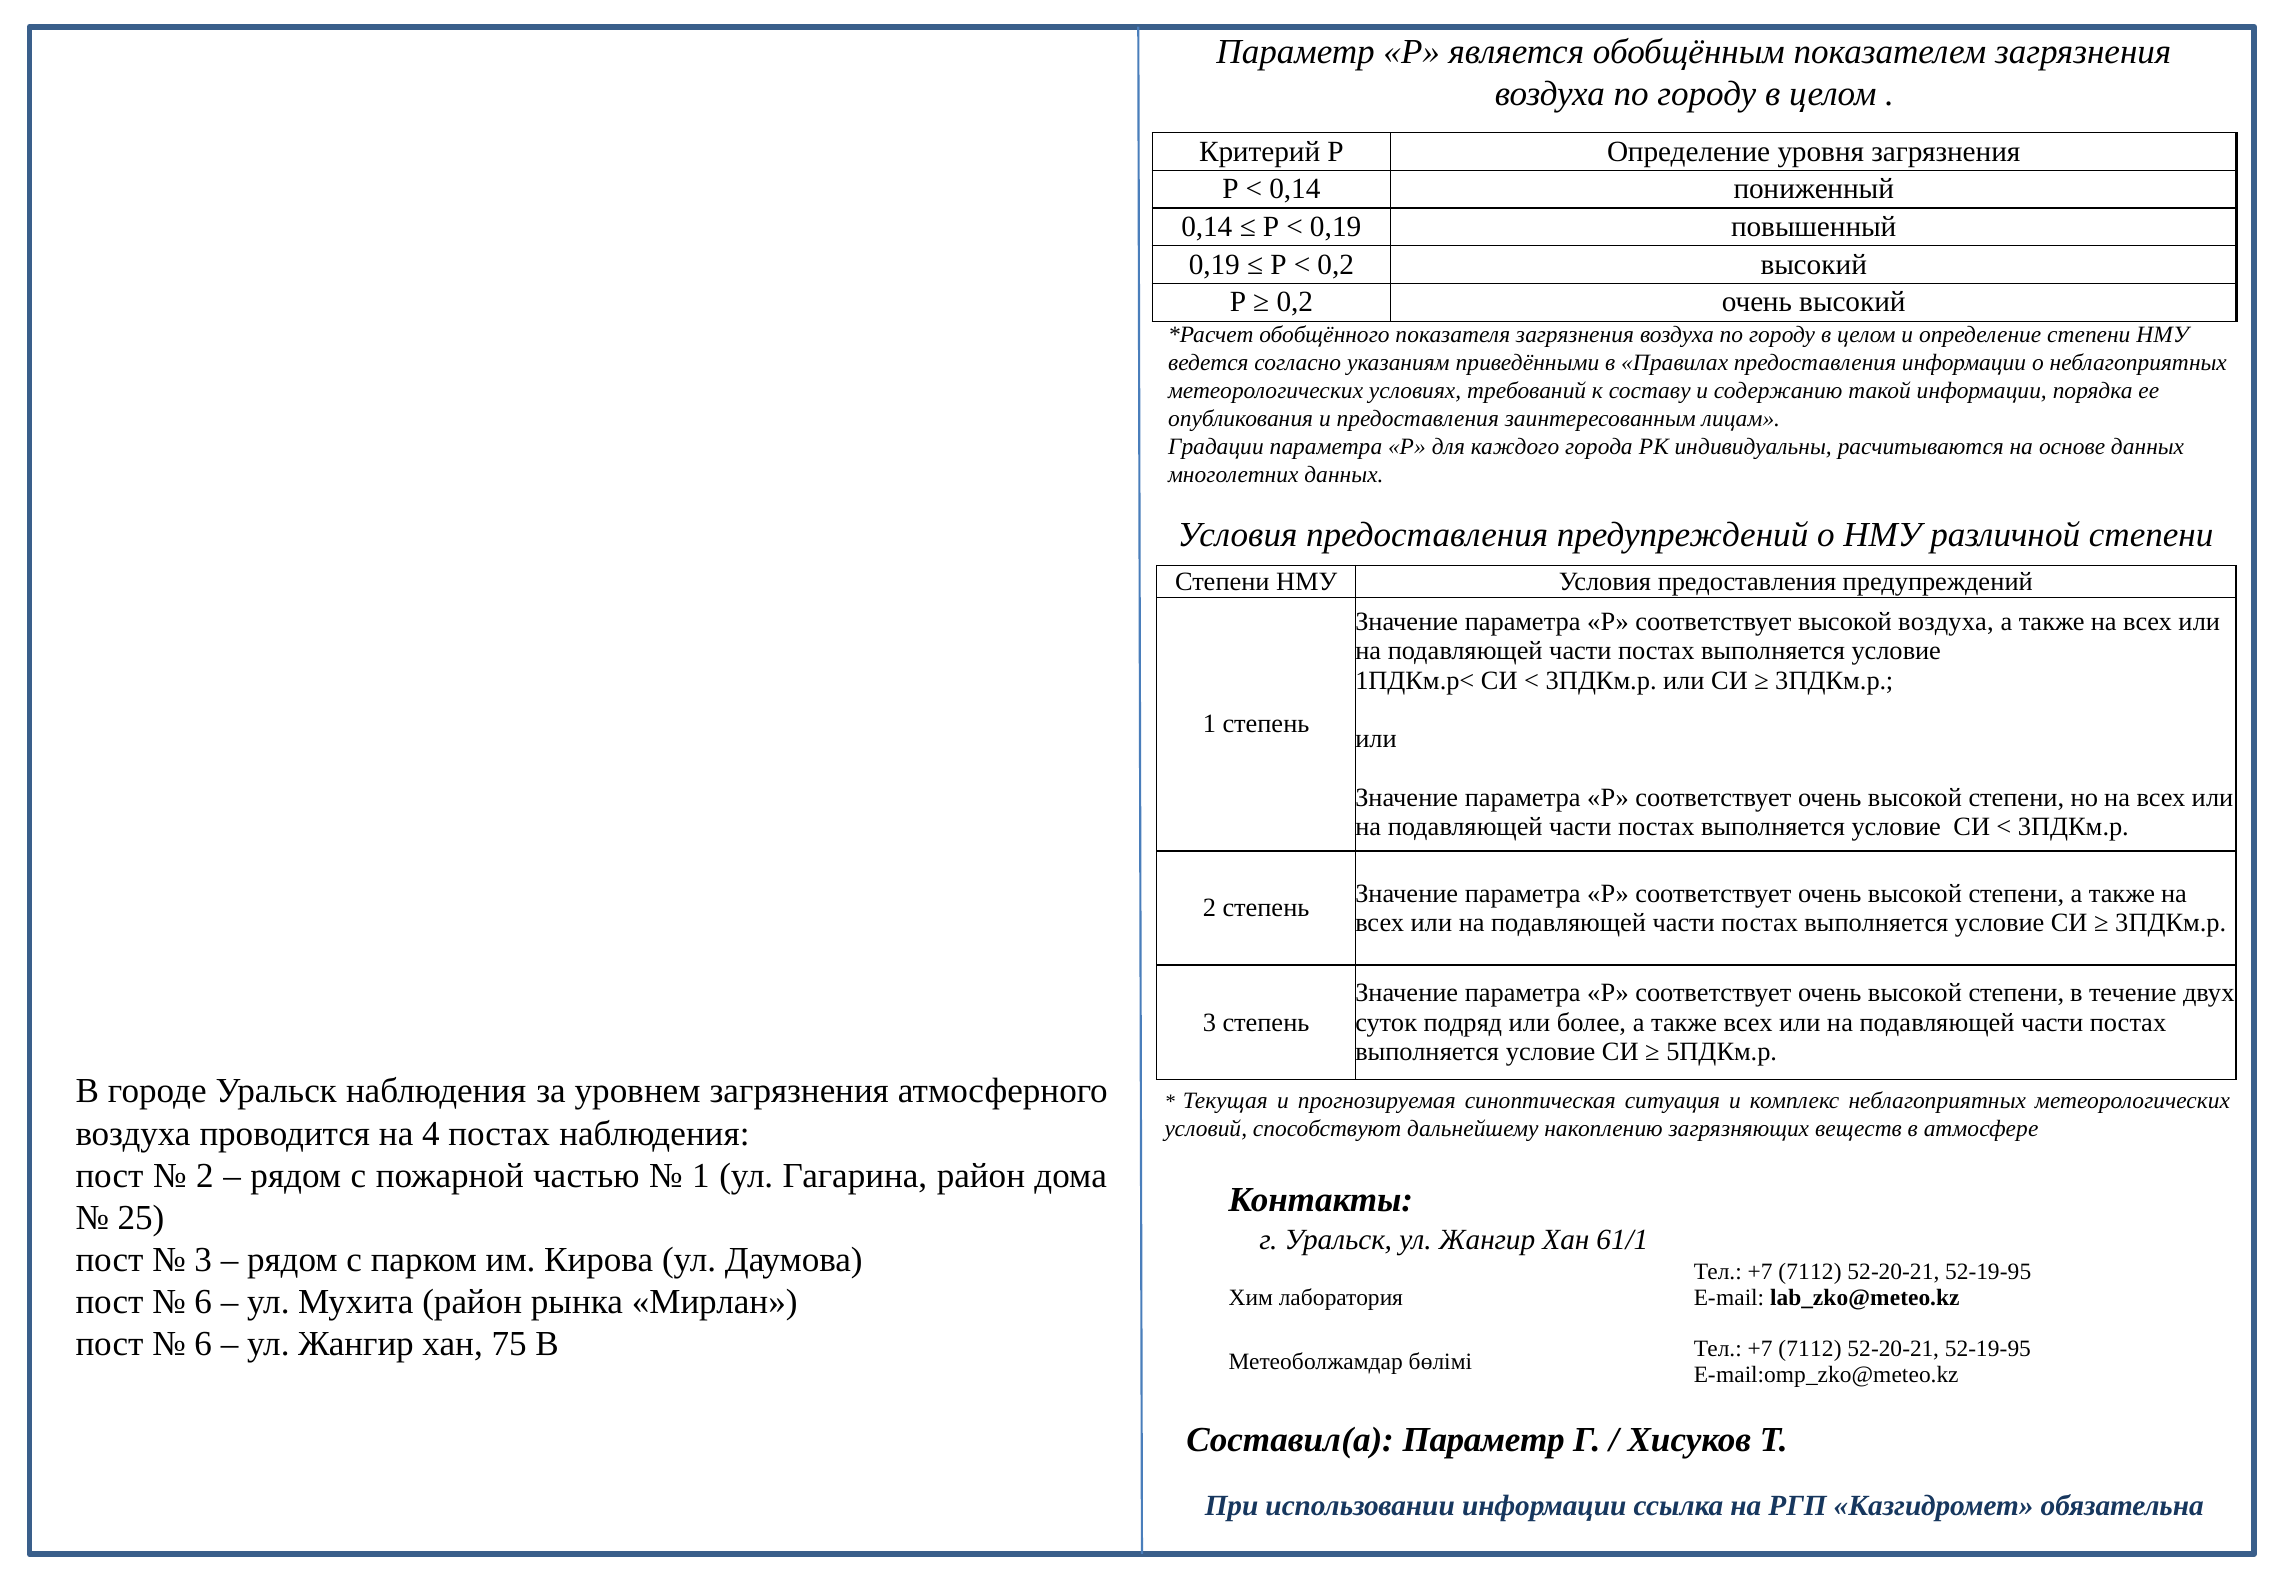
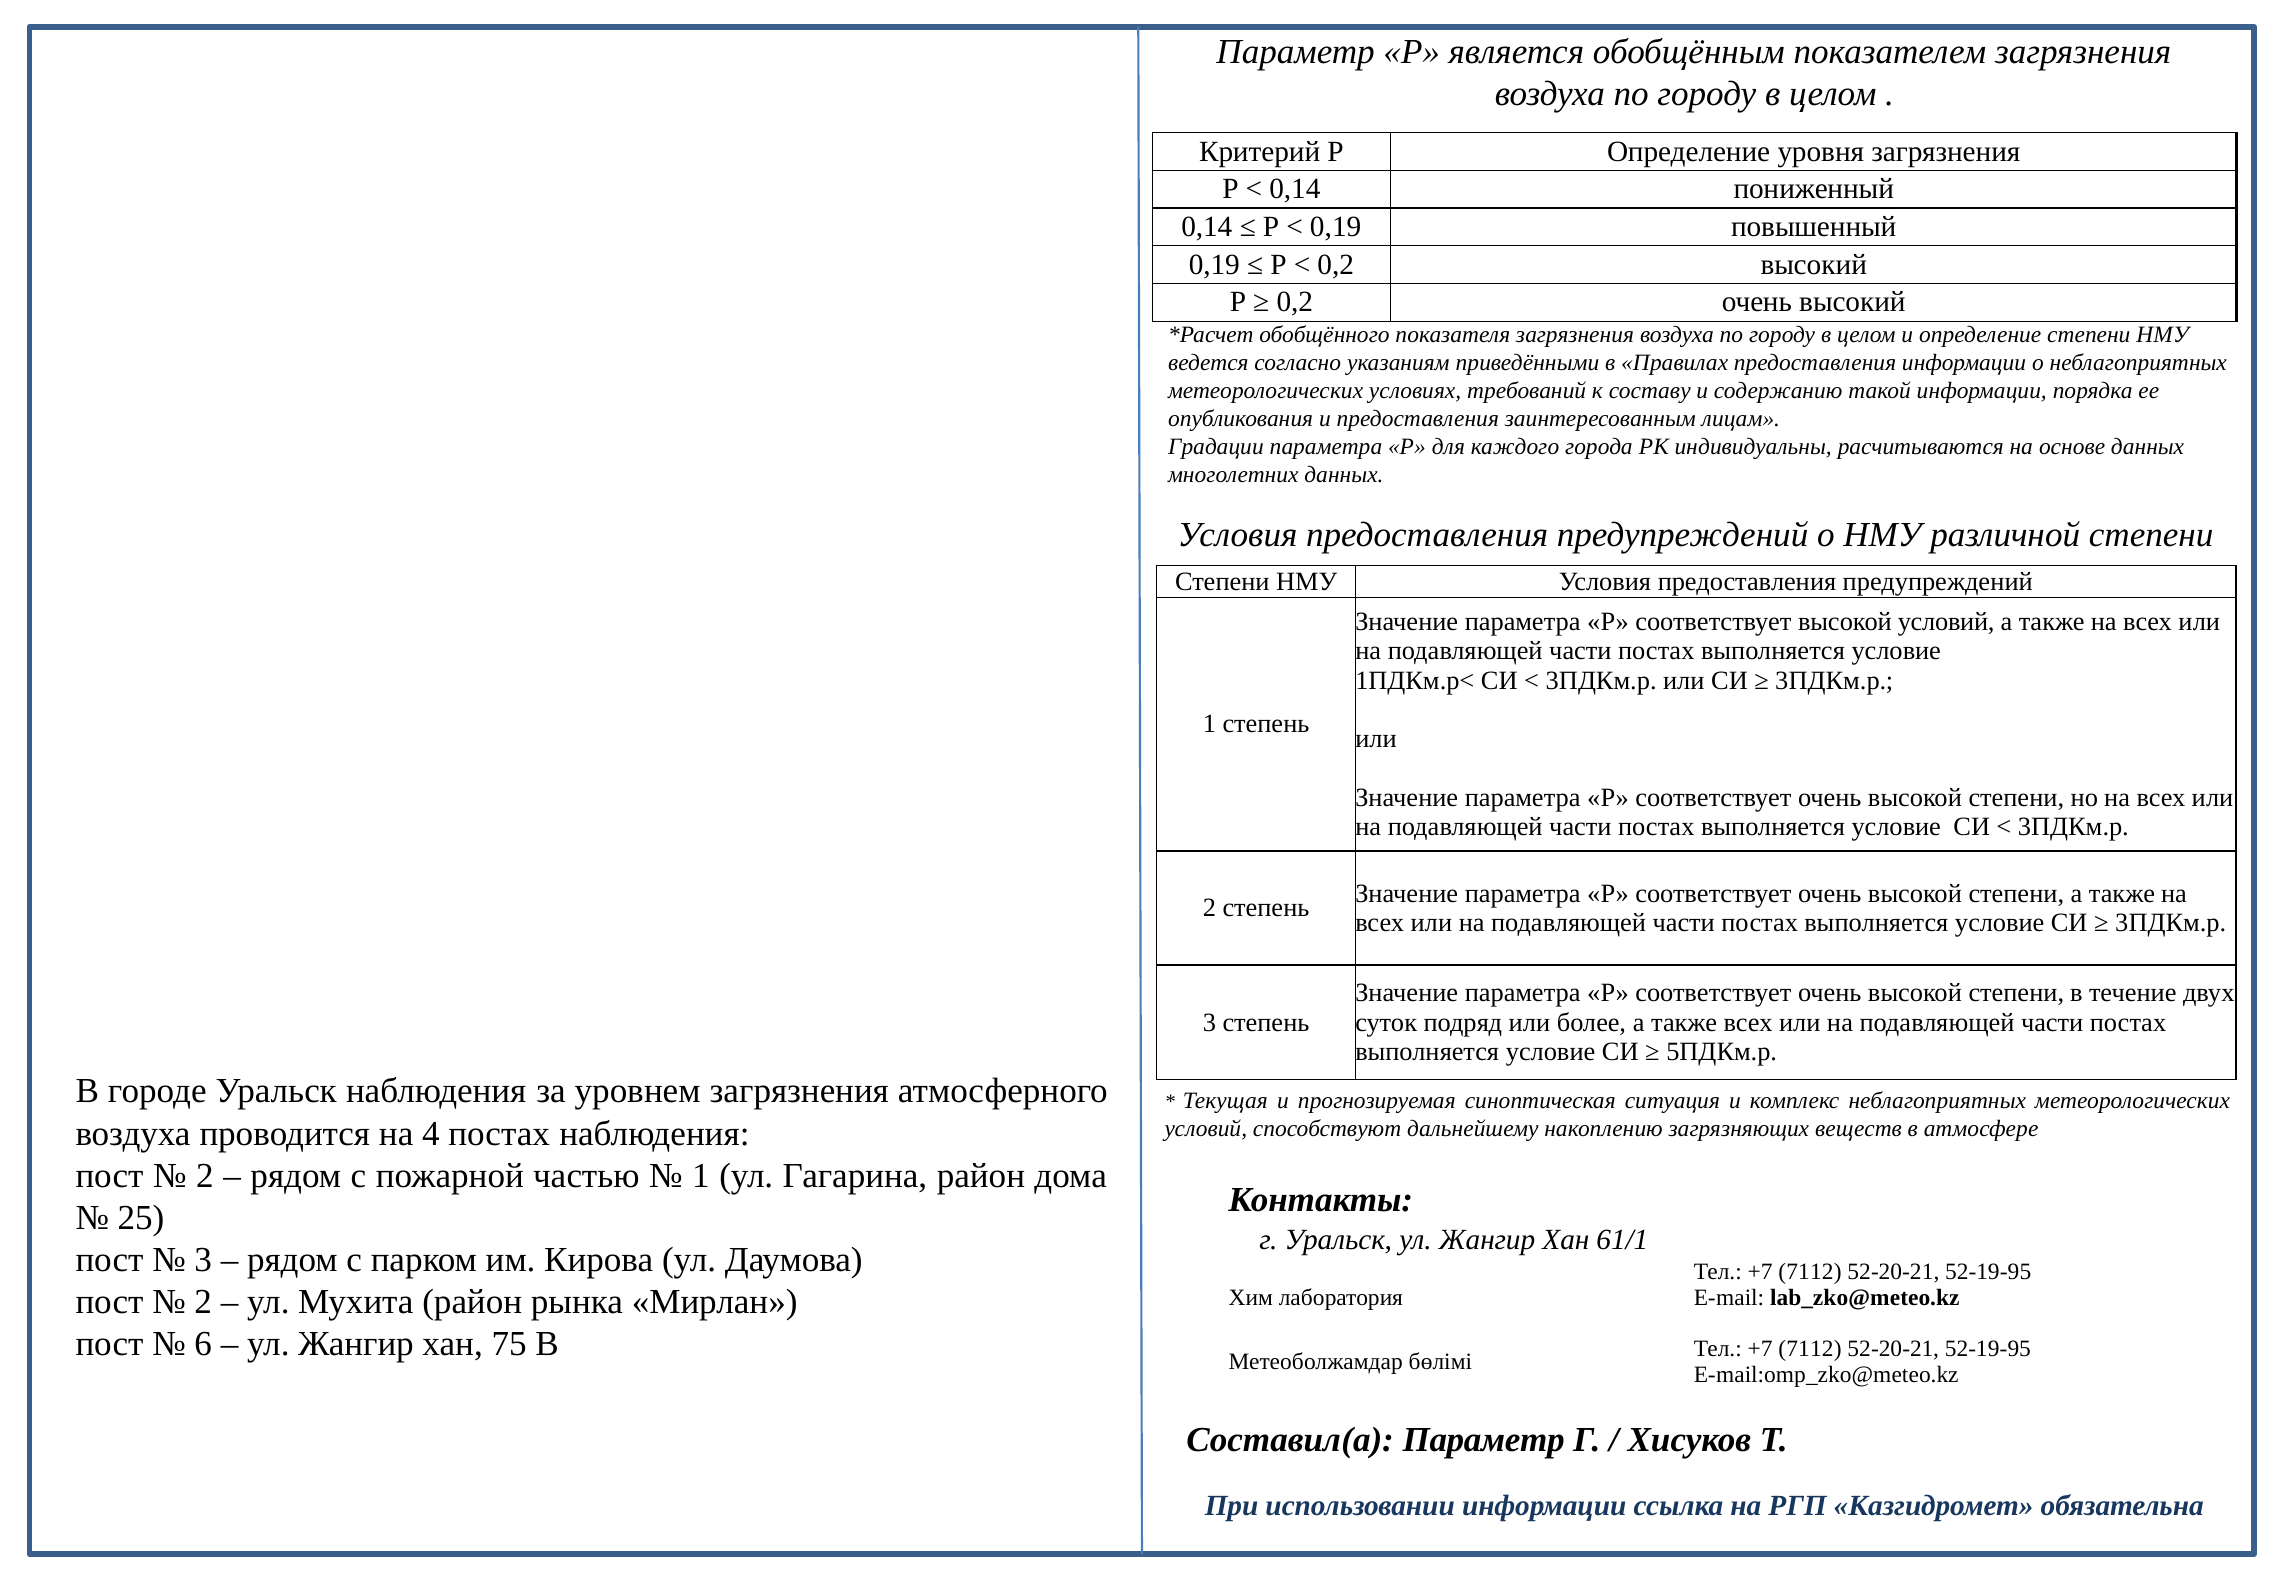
высокой воздуха: воздуха -> условий (1946, 622)
6: 6 -> 2 (203, 1302)
